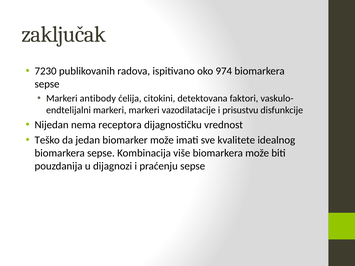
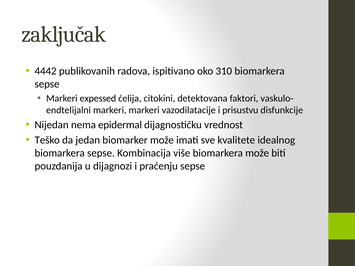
7230: 7230 -> 4442 (46, 71)
974: 974 -> 310 (224, 71)
antibody: antibody -> expessed (98, 99)
receptora: receptora -> epidermal (120, 125)
